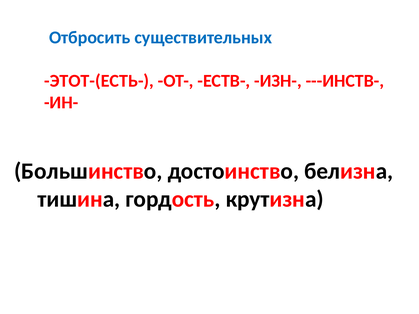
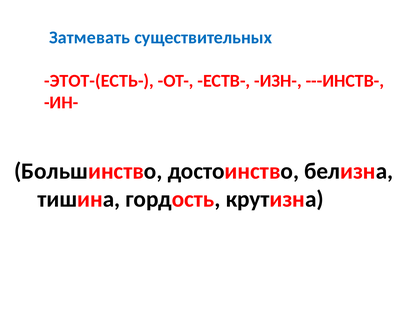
Отбросить: Отбросить -> Затмевать (90, 37)
